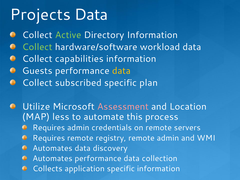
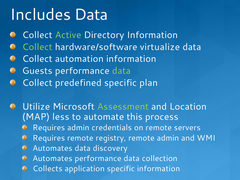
Projects: Projects -> Includes (41, 15)
workload: workload -> virtualize (160, 47)
capabilities: capabilities -> automation (79, 59)
data colour: yellow -> light green (121, 71)
subscribed: subscribed -> predefined (78, 83)
Assessment colour: pink -> light green (123, 107)
